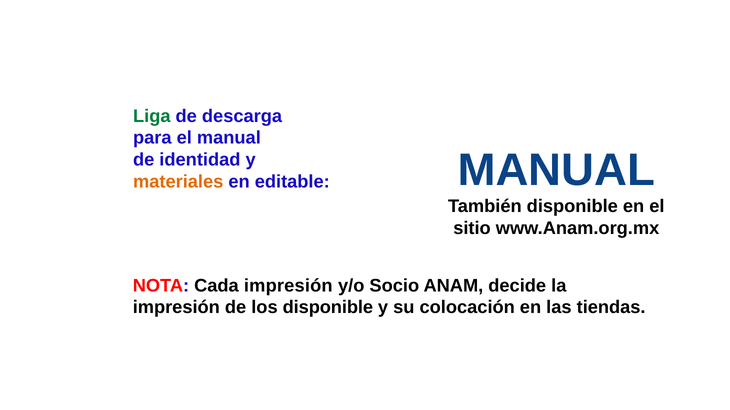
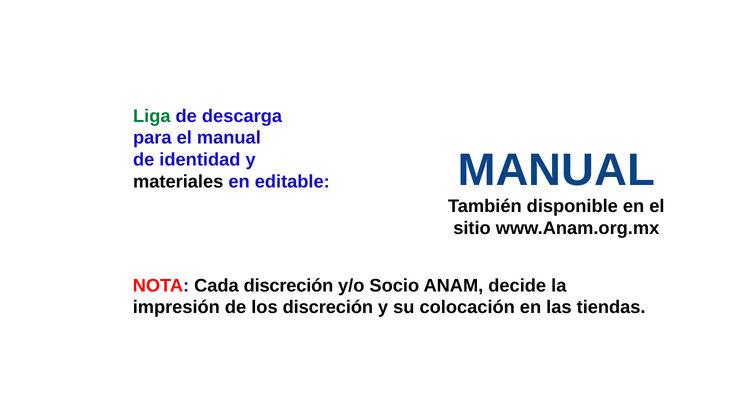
materiales colour: orange -> black (178, 182)
Cada impresión: impresión -> discreción (288, 286)
los disponible: disponible -> discreción (328, 308)
